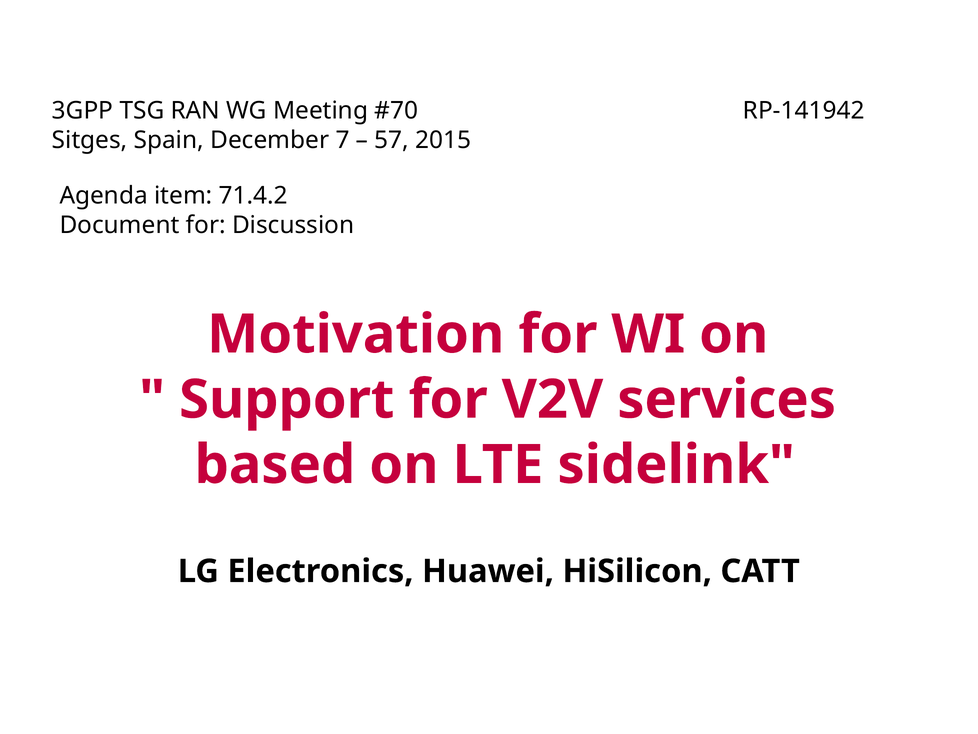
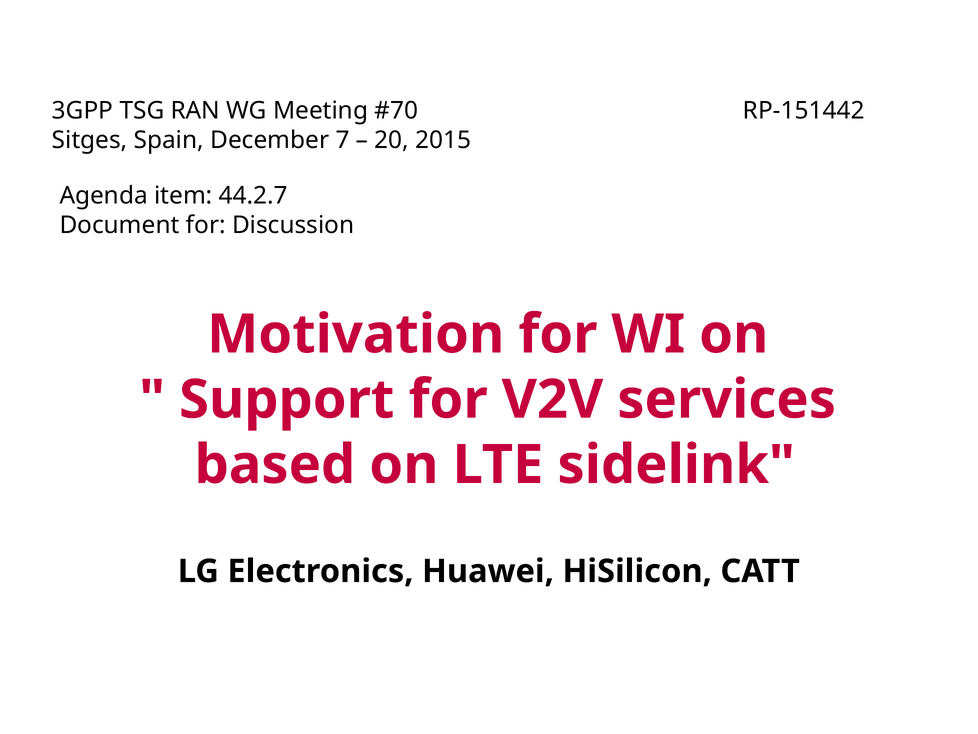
RP-141942: RP-141942 -> RP-151442 (804, 111)
57: 57 -> 20 (392, 140)
71.4.2: 71.4.2 -> 44.2.7 (253, 196)
